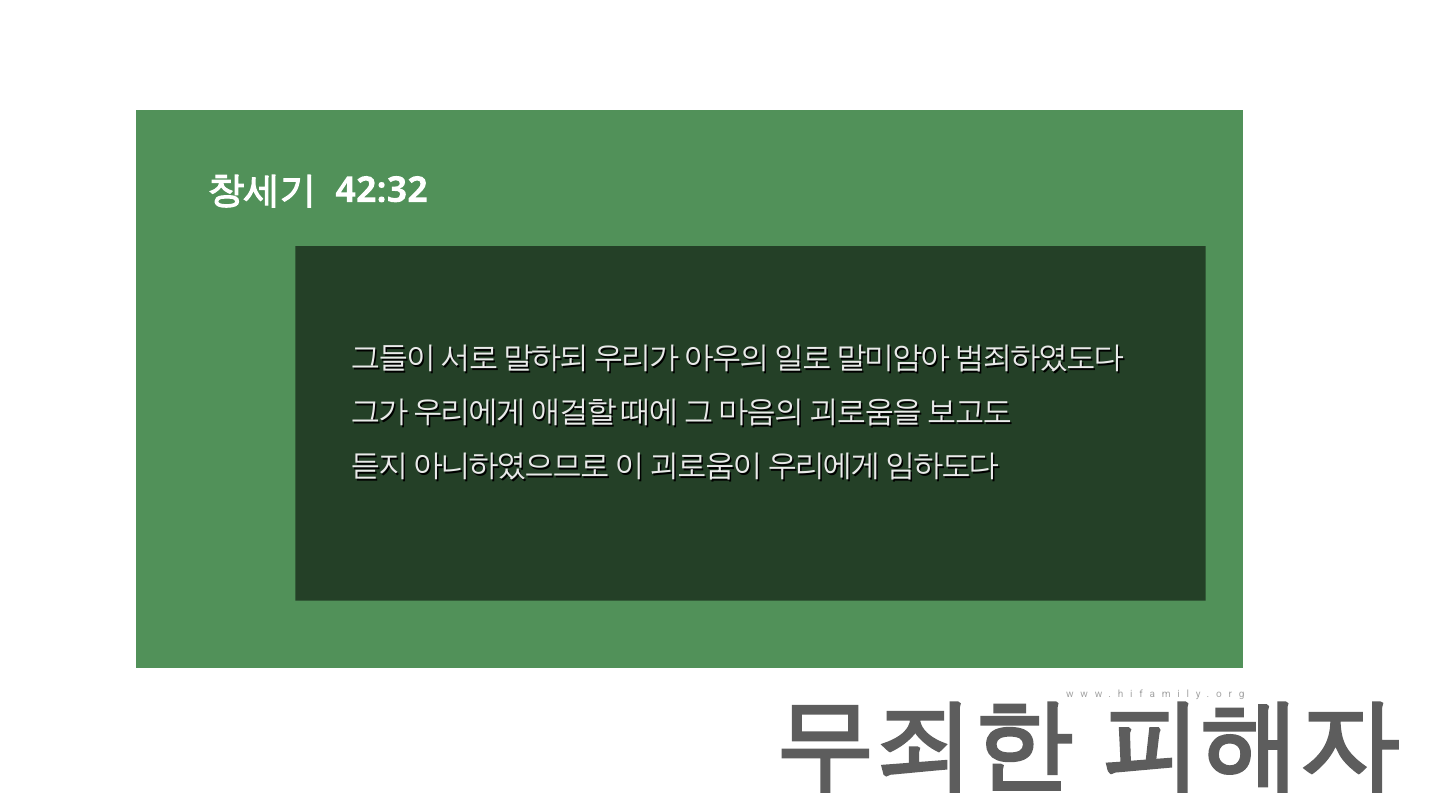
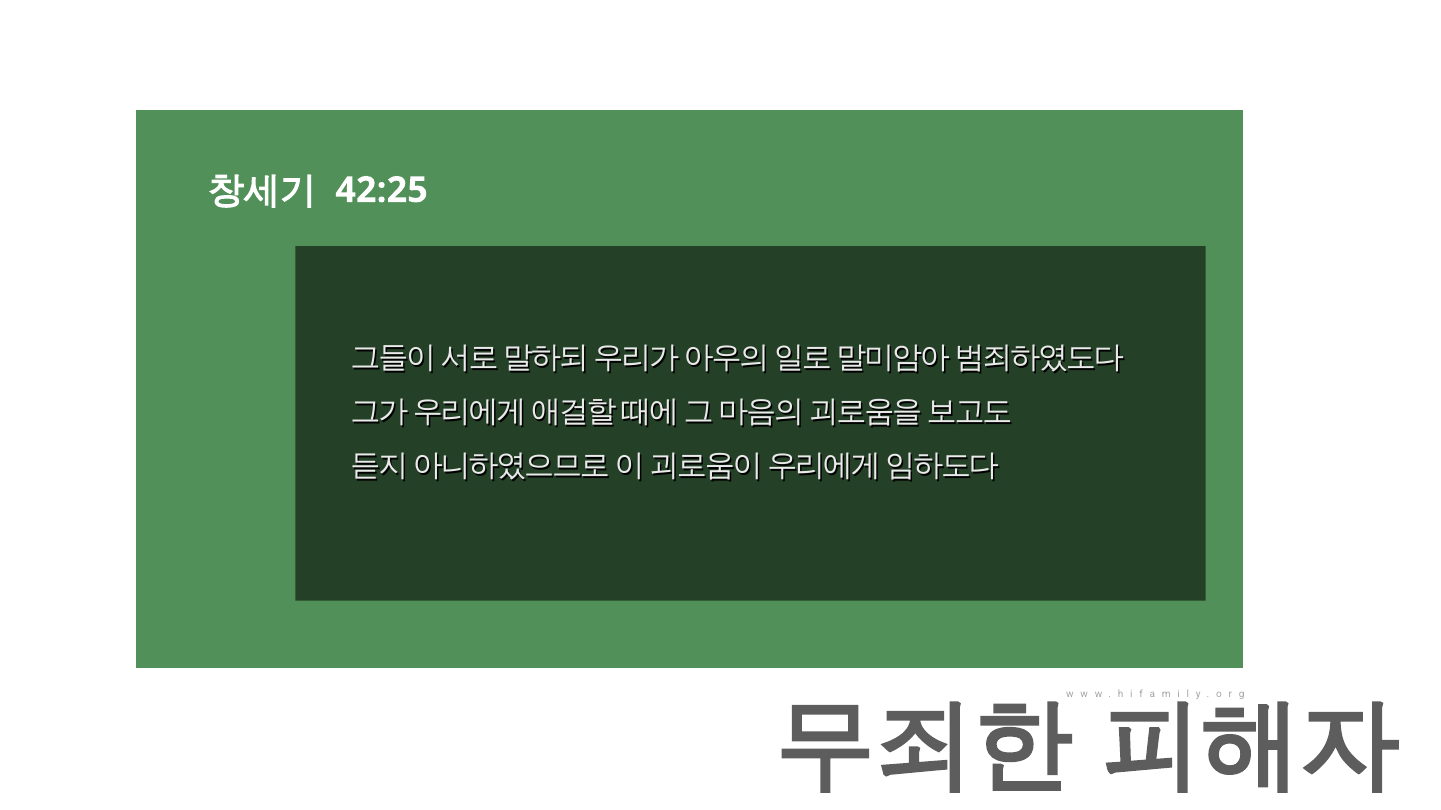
42:32: 42:32 -> 42:25 (382, 190)
